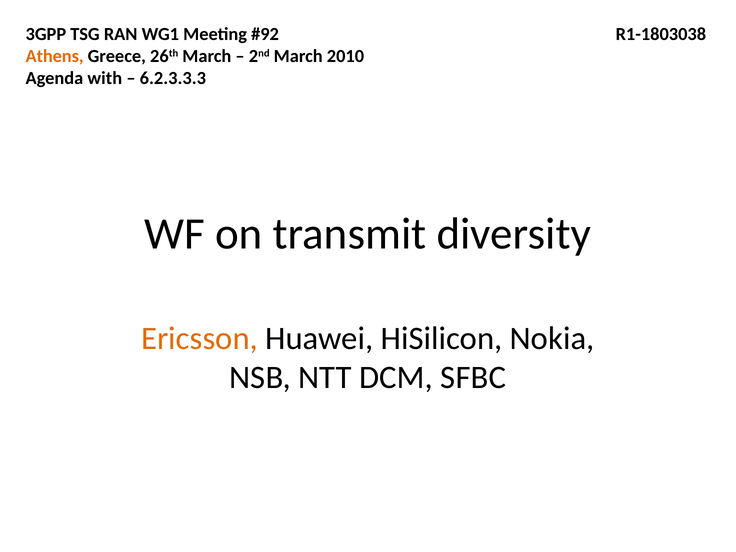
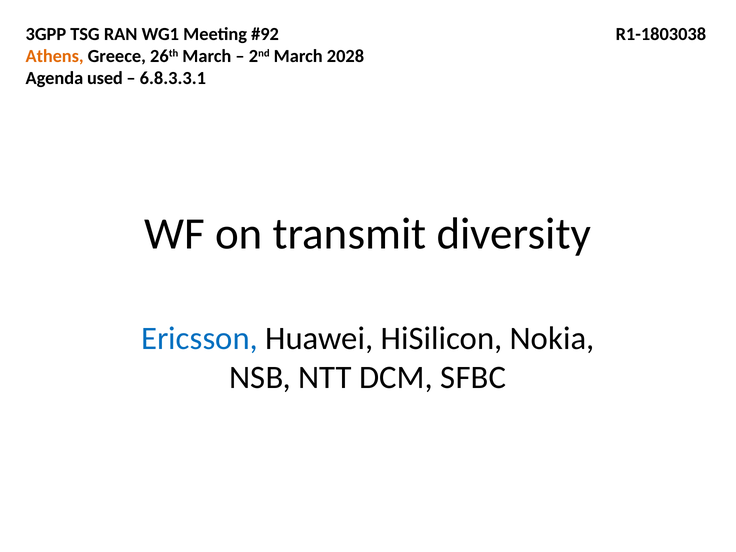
2010: 2010 -> 2028 (345, 56)
with: with -> used (105, 78)
6.2.3.3.3: 6.2.3.3.3 -> 6.8.3.3.1 (173, 78)
Ericsson colour: orange -> blue (199, 338)
